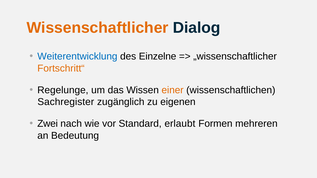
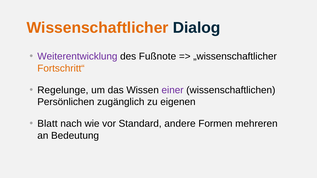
Weiterentwicklung colour: blue -> purple (77, 57)
Einzelne: Einzelne -> Fußnote (158, 57)
einer colour: orange -> purple (173, 90)
Sachregister: Sachregister -> Persönlichen (66, 102)
Zwei: Zwei -> Blatt (47, 124)
erlaubt: erlaubt -> andere (180, 124)
